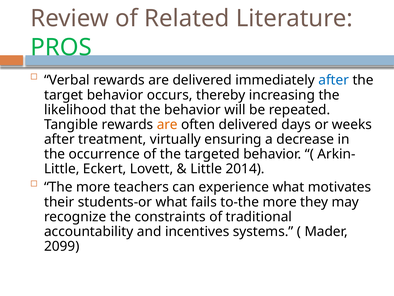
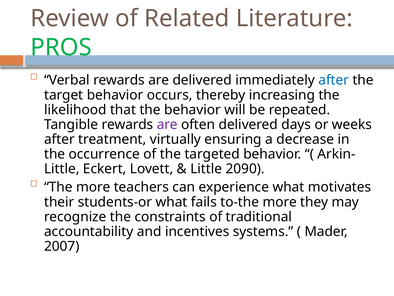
are colour: orange -> purple (167, 124)
2014: 2014 -> 2090 (245, 169)
2099: 2099 -> 2007 (62, 246)
